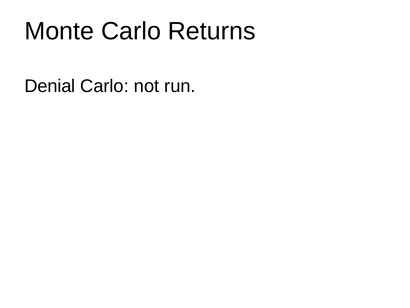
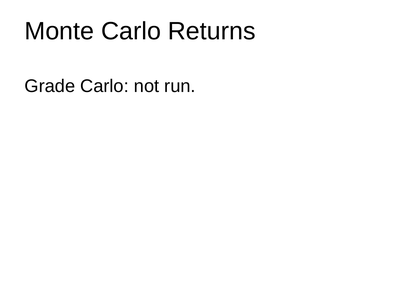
Denial: Denial -> Grade (50, 86)
